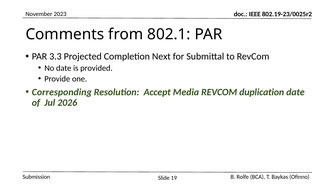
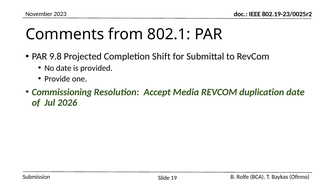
3.3: 3.3 -> 9.8 (55, 57)
Next: Next -> Shift (161, 57)
Corresponding: Corresponding -> Commissioning (62, 92)
